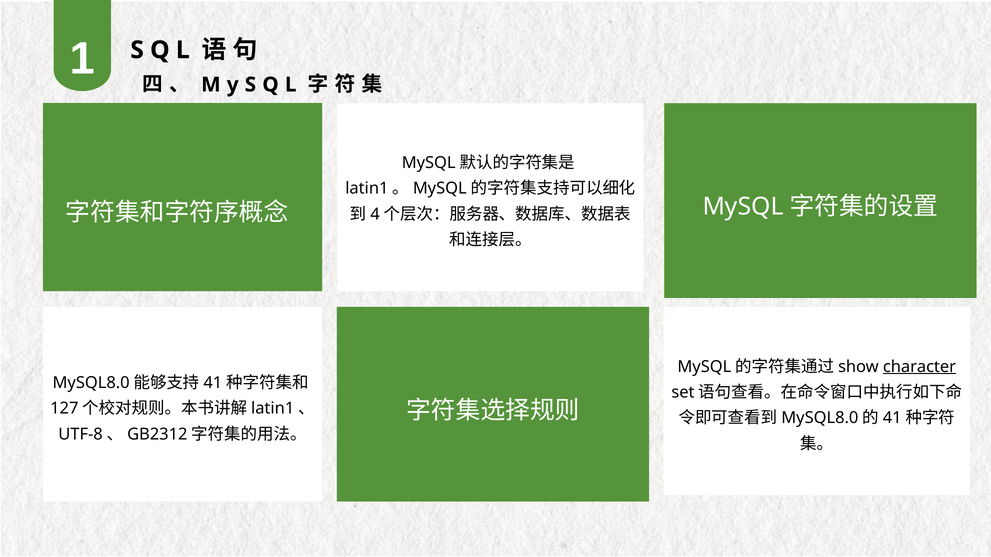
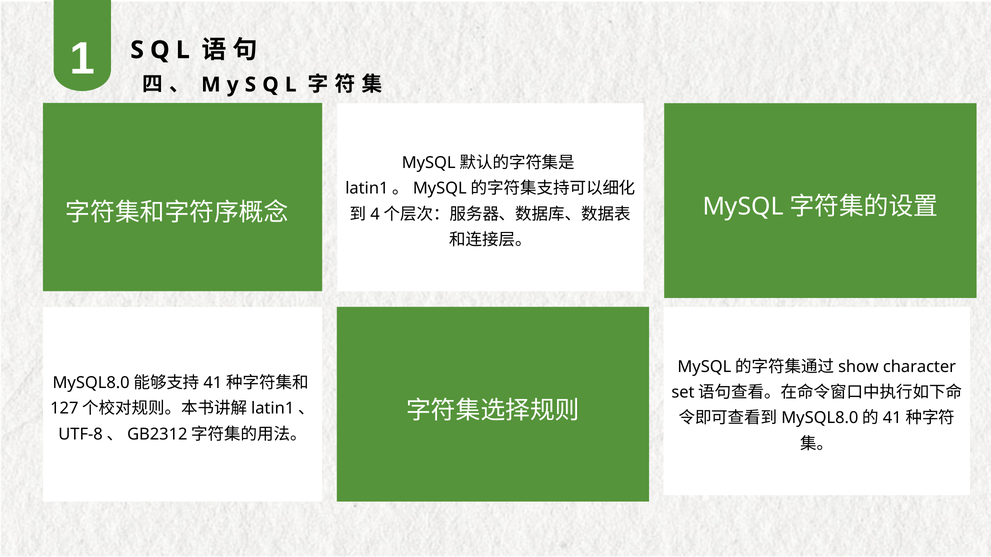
character underline: present -> none (919, 367)
